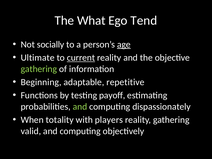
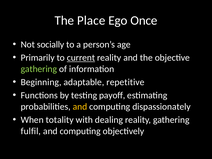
What: What -> Place (91, 21)
Tend: Tend -> Once (144, 21)
age underline: present -> none (124, 44)
Ultimate: Ultimate -> Primarily (38, 58)
and colour: light green -> yellow (80, 107)
players: players -> dealing (109, 120)
valid: valid -> fulfil (31, 131)
